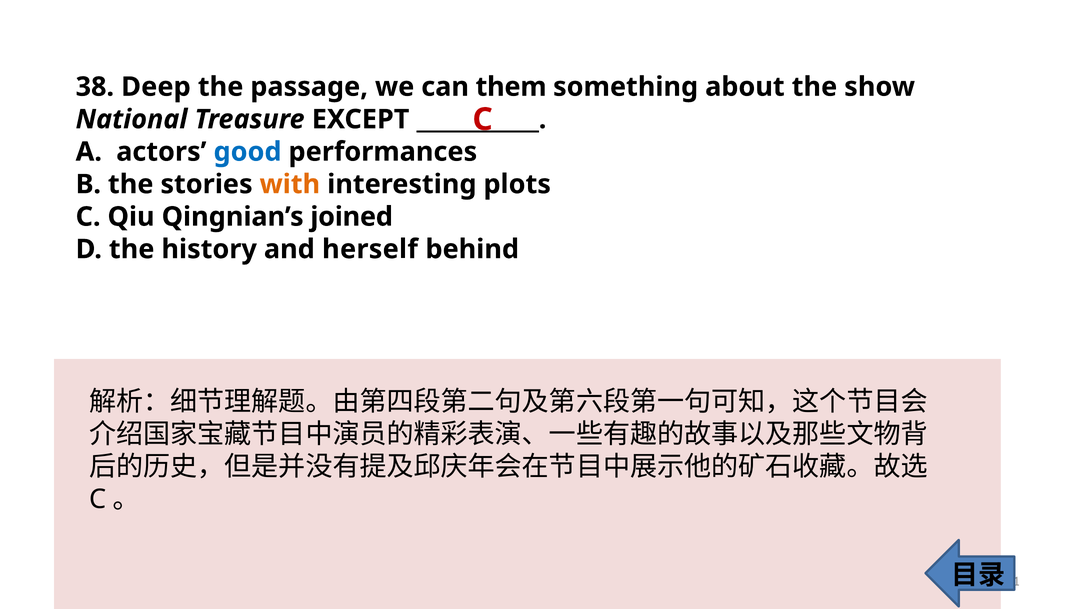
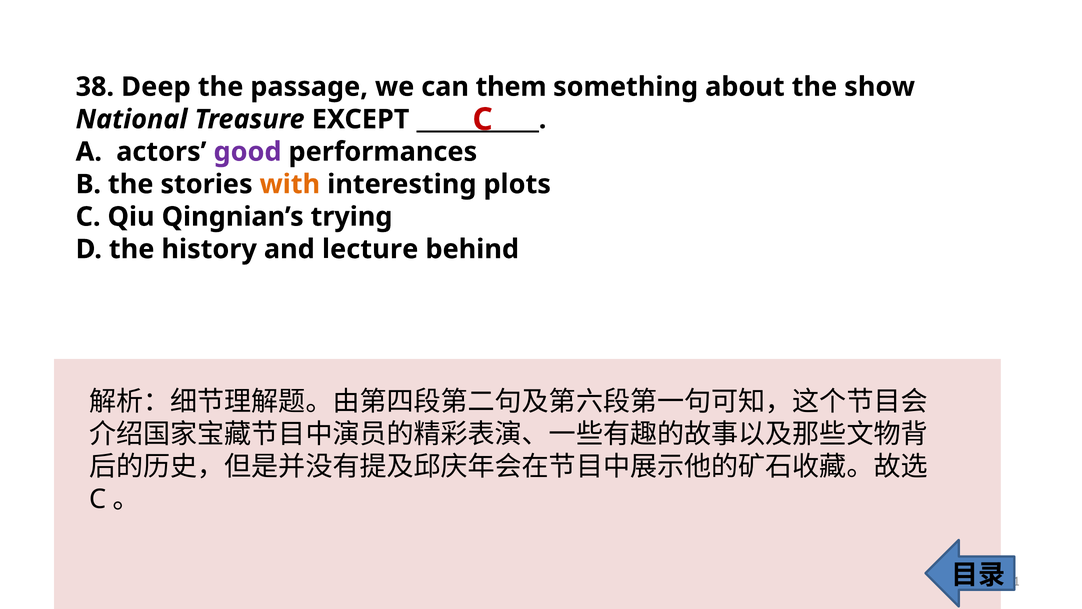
good colour: blue -> purple (248, 152)
joined: joined -> trying (351, 217)
herself: herself -> lecture (370, 249)
